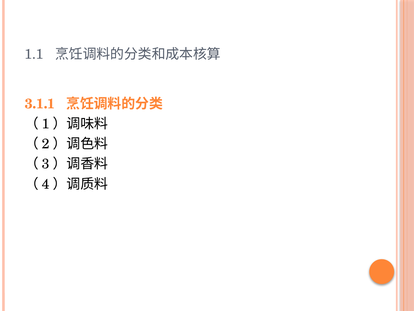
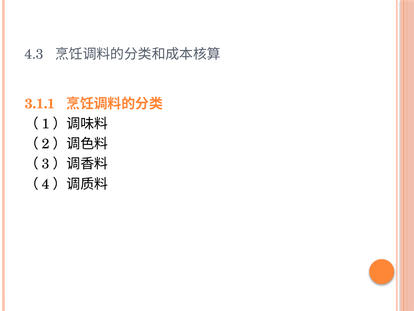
1.1: 1.1 -> 4.3 (34, 54)
